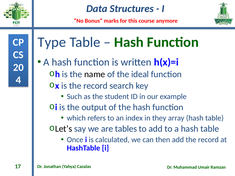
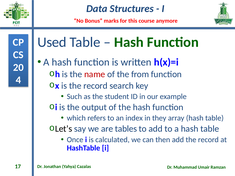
Type: Type -> Used (52, 42)
name colour: black -> red (95, 74)
ideal: ideal -> from (140, 74)
